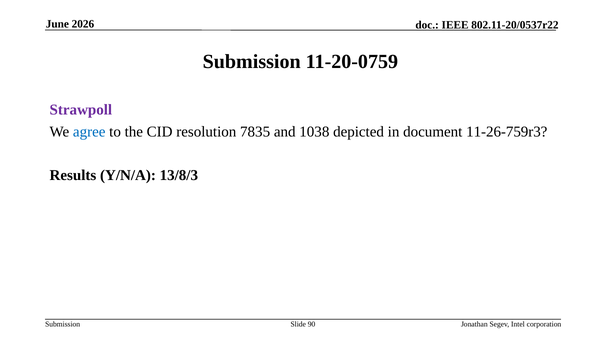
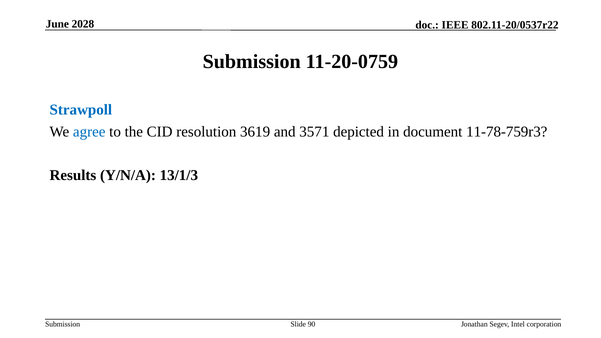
2026: 2026 -> 2028 (83, 24)
Strawpoll colour: purple -> blue (81, 110)
7835: 7835 -> 3619 (255, 132)
1038: 1038 -> 3571 (314, 132)
11-26-759r3: 11-26-759r3 -> 11-78-759r3 (507, 132)
13/8/3: 13/8/3 -> 13/1/3 (179, 175)
